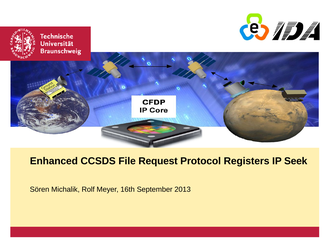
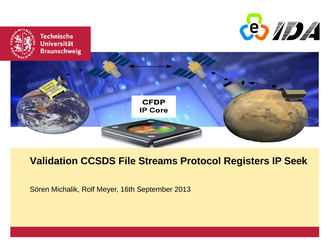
Enhanced: Enhanced -> Validation (54, 161)
Request: Request -> Streams (158, 161)
